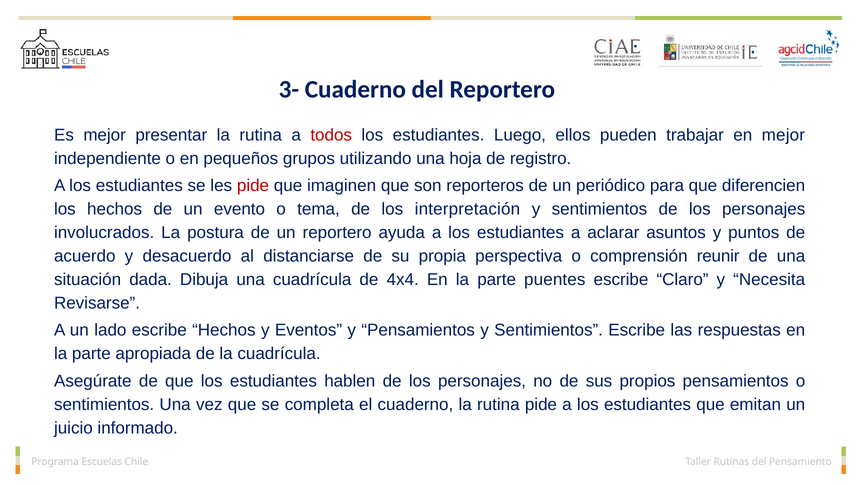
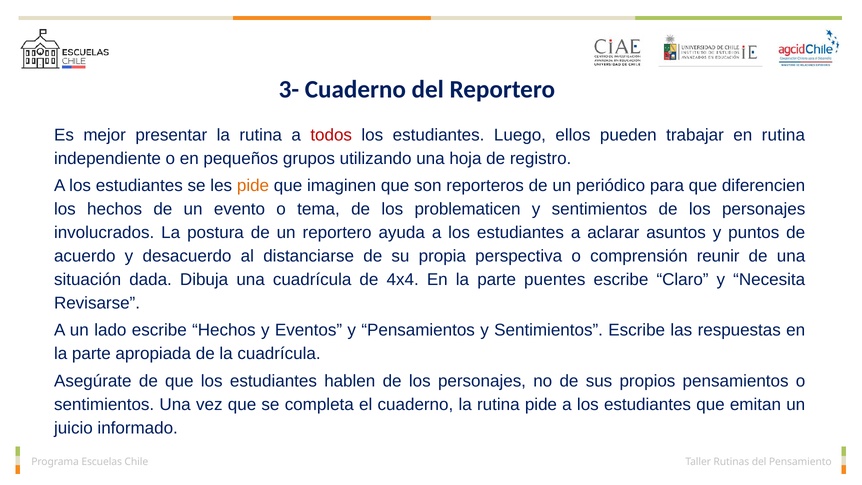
en mejor: mejor -> rutina (783, 135)
pide colour: red -> orange (253, 185)
interpretación: interpretación -> problematicen (468, 209)
